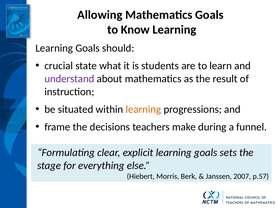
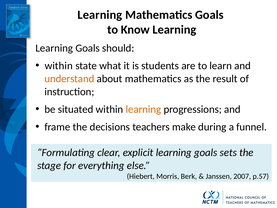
Allowing: Allowing -> Learning (100, 15)
crucial: crucial -> within (59, 66)
understand colour: purple -> orange (69, 79)
